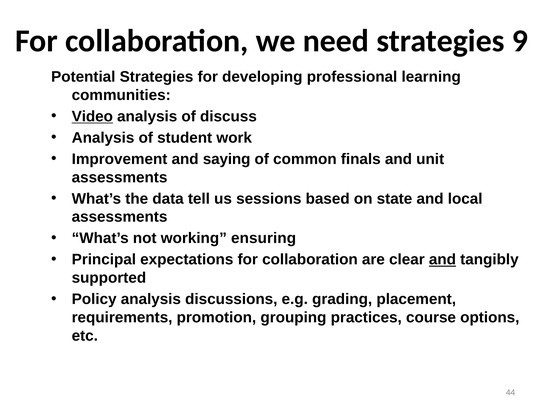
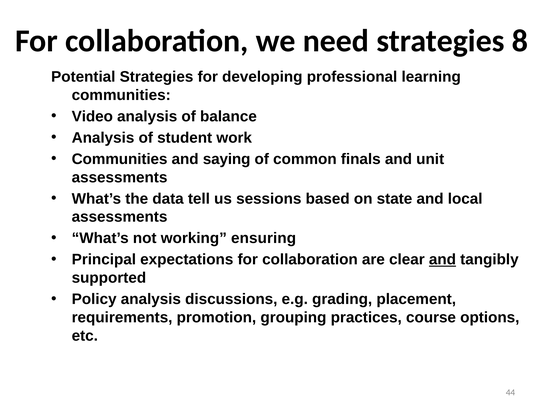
9: 9 -> 8 (520, 41)
Video underline: present -> none (92, 116)
discuss: discuss -> balance (228, 116)
Improvement: Improvement -> Communities (120, 159)
